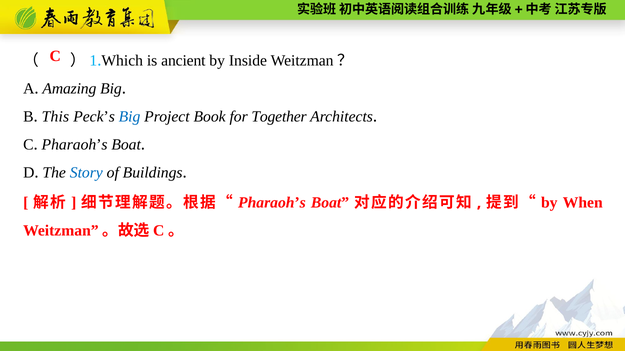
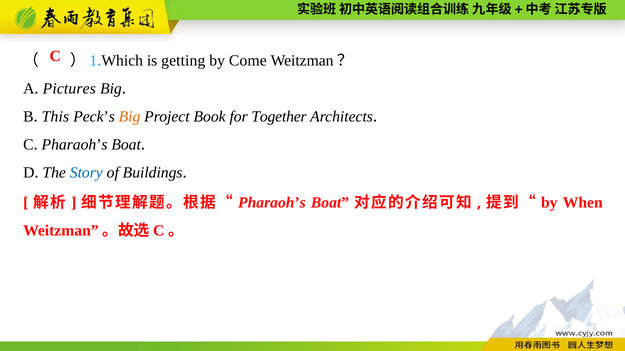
ancient: ancient -> getting (183, 60)
Inside: Inside -> Come (248, 60)
Amazing: Amazing -> Pictures (69, 89)
Big colour: blue -> orange (130, 117)
